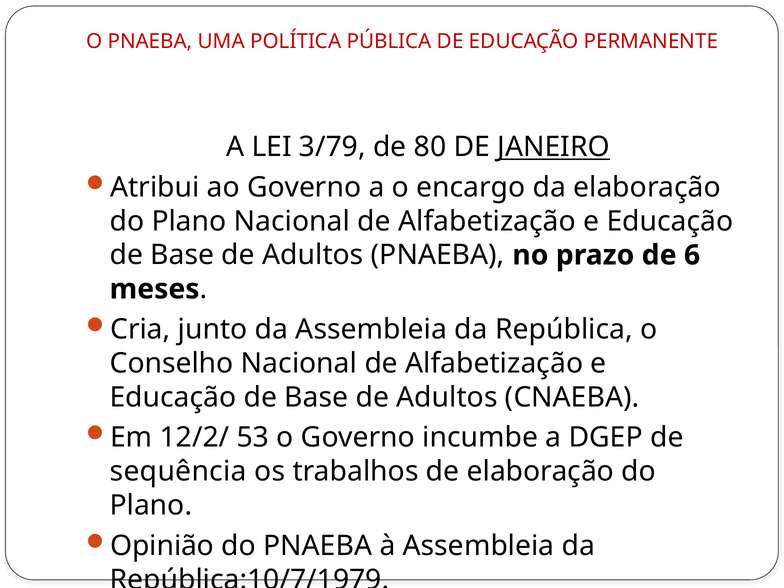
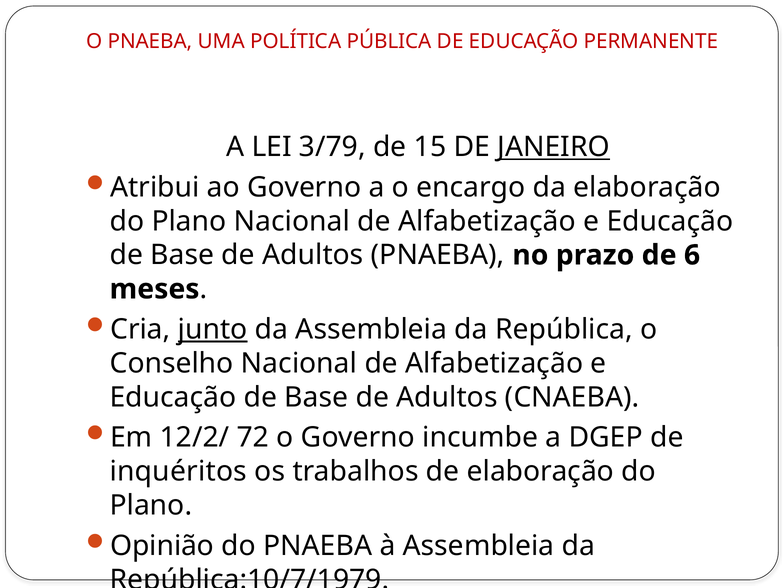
80: 80 -> 15 (430, 147)
junto underline: none -> present (213, 329)
53: 53 -> 72 (253, 438)
sequência: sequência -> inquéritos (178, 472)
